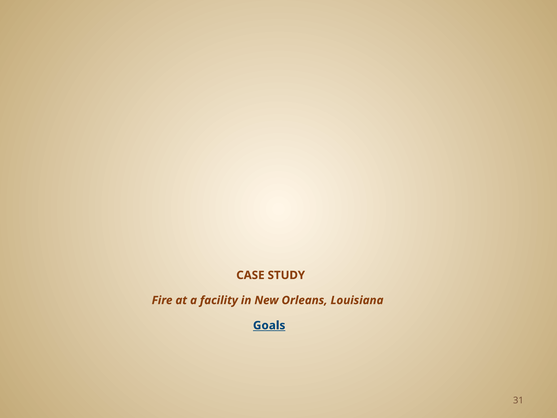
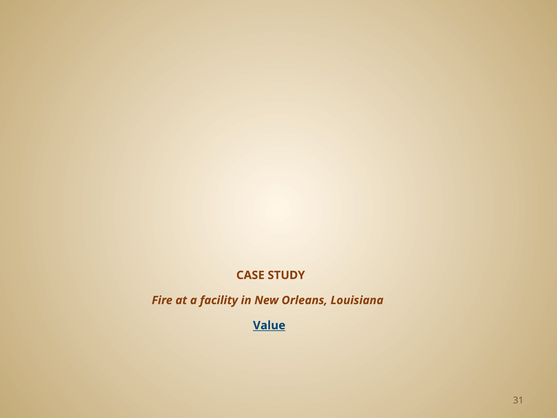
Goals: Goals -> Value (269, 325)
